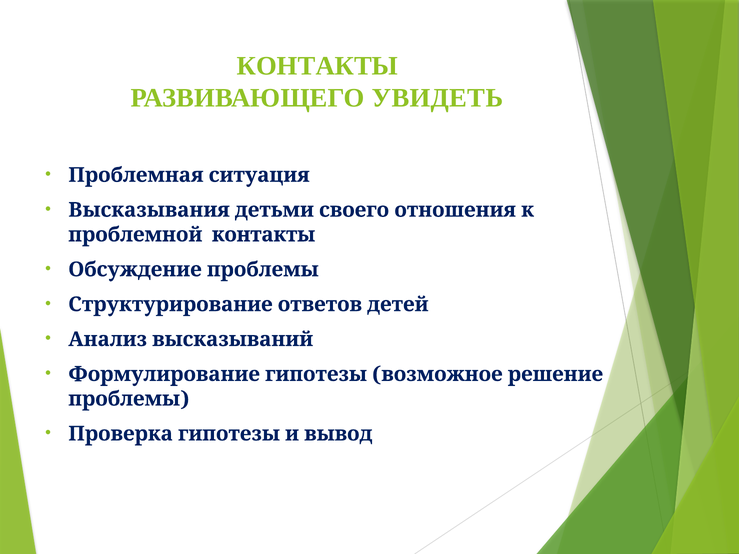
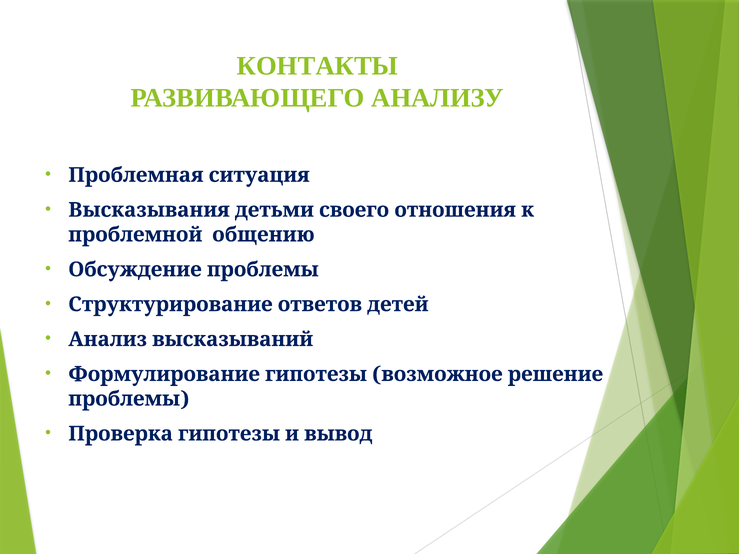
УВИДЕТЬ: УВИДЕТЬ -> АНАЛИЗУ (438, 98)
проблемной контакты: контакты -> общению (263, 235)
